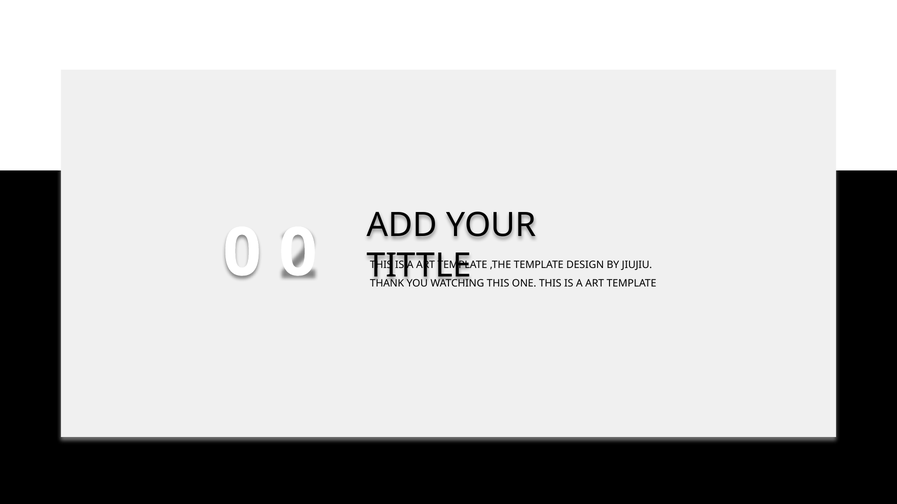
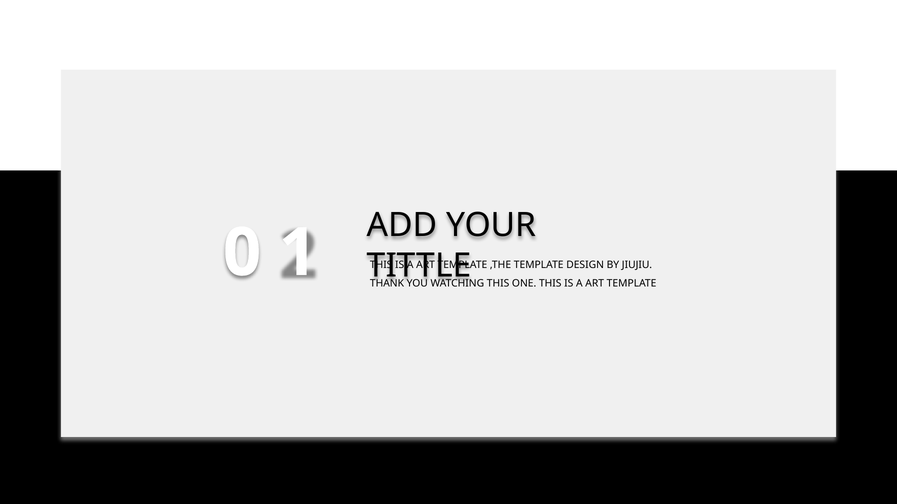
0 0: 0 -> 1 (298, 253)
